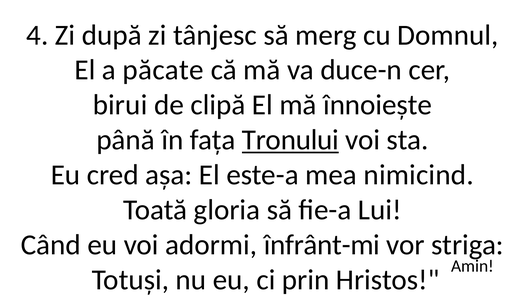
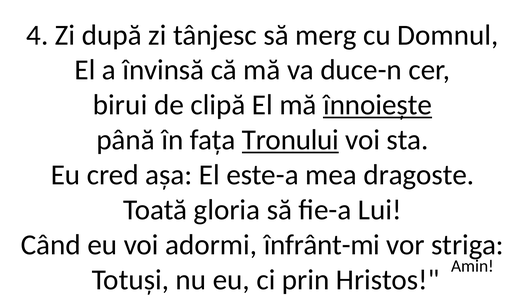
păcate: păcate -> învinsă (163, 70)
înnoiește underline: none -> present (378, 105)
nimicind: nimicind -> dragoste (419, 175)
